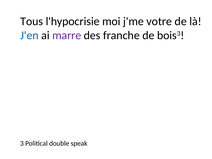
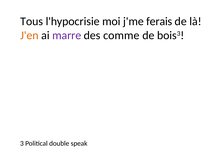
votre: votre -> ferais (159, 21)
J'en colour: blue -> orange (29, 35)
franche: franche -> comme (121, 35)
